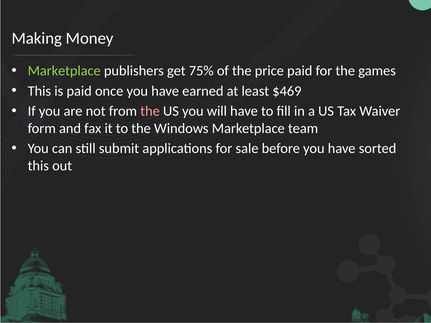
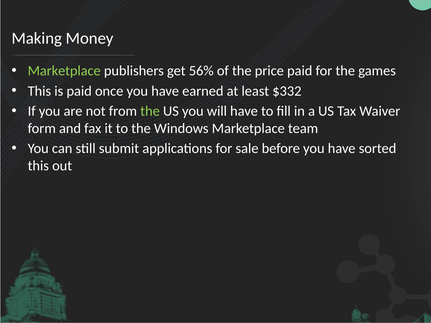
75%: 75% -> 56% (201, 71)
$469: $469 -> $332 (287, 91)
the colour: pink -> light green (150, 111)
